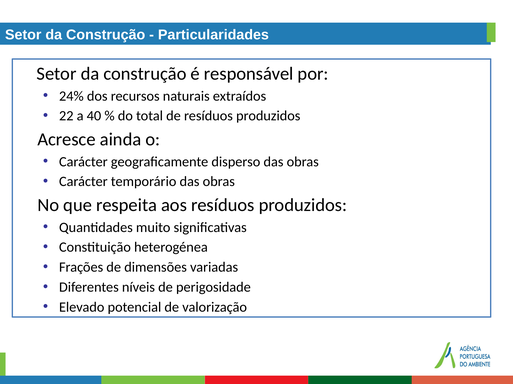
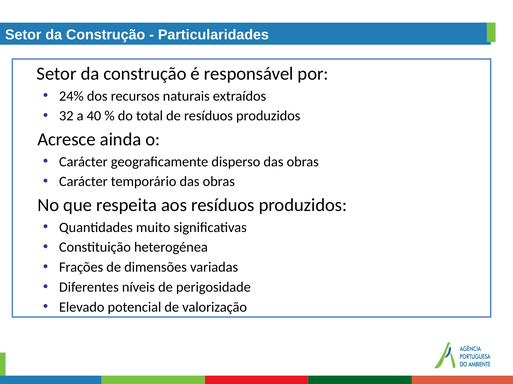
22: 22 -> 32 (66, 116)
